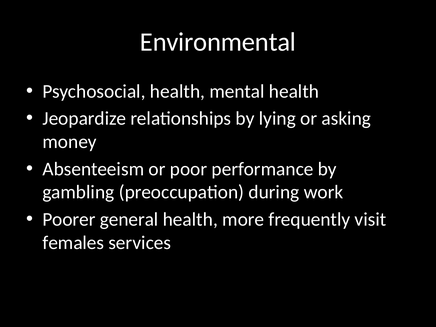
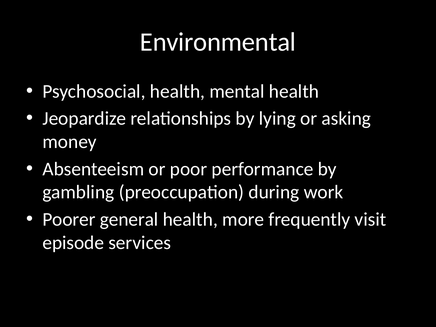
females: females -> episode (73, 243)
